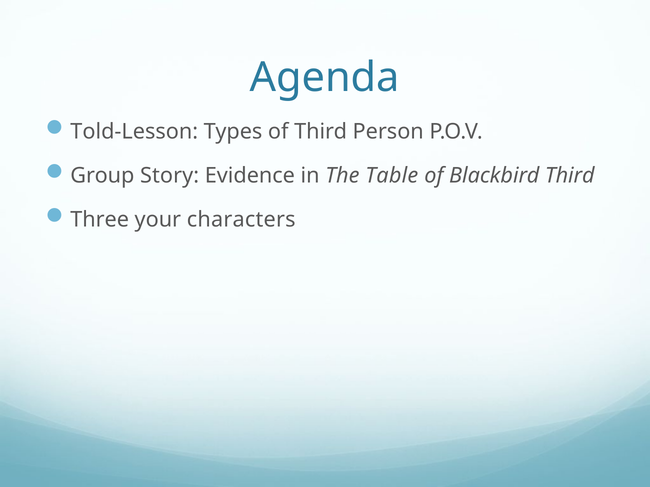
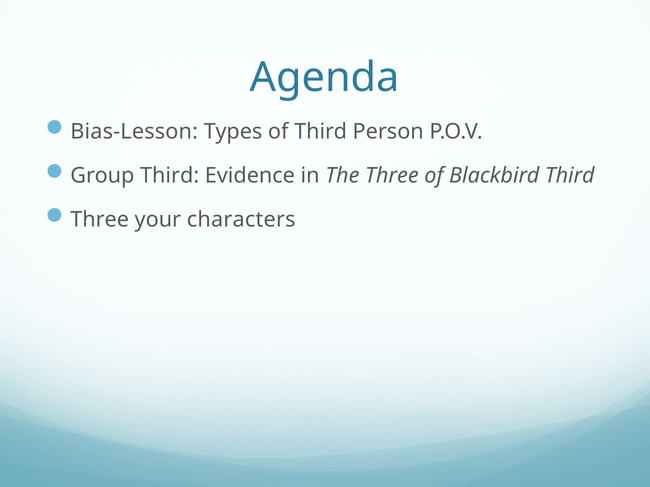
Told-Lesson: Told-Lesson -> Bias-Lesson (134, 132)
Group Story: Story -> Third (170, 176)
The Table: Table -> Three (392, 176)
